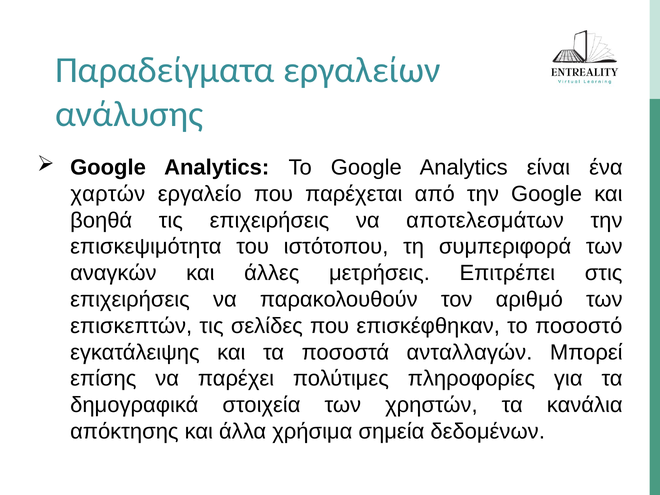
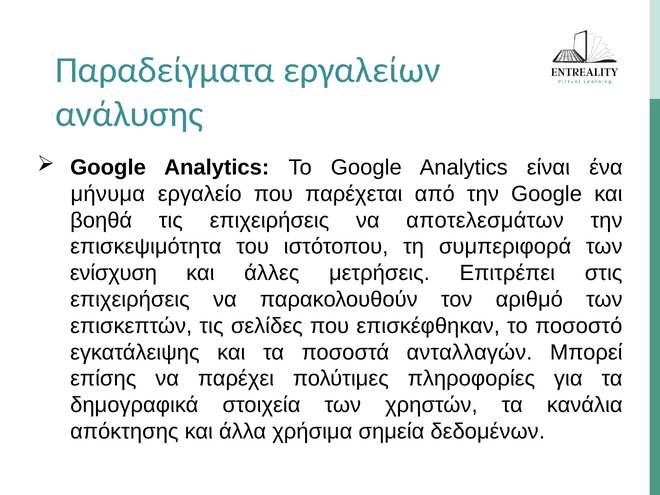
χαρτών: χαρτών -> μήνυμα (108, 194)
αναγκών: αναγκών -> ενίσχυση (113, 273)
